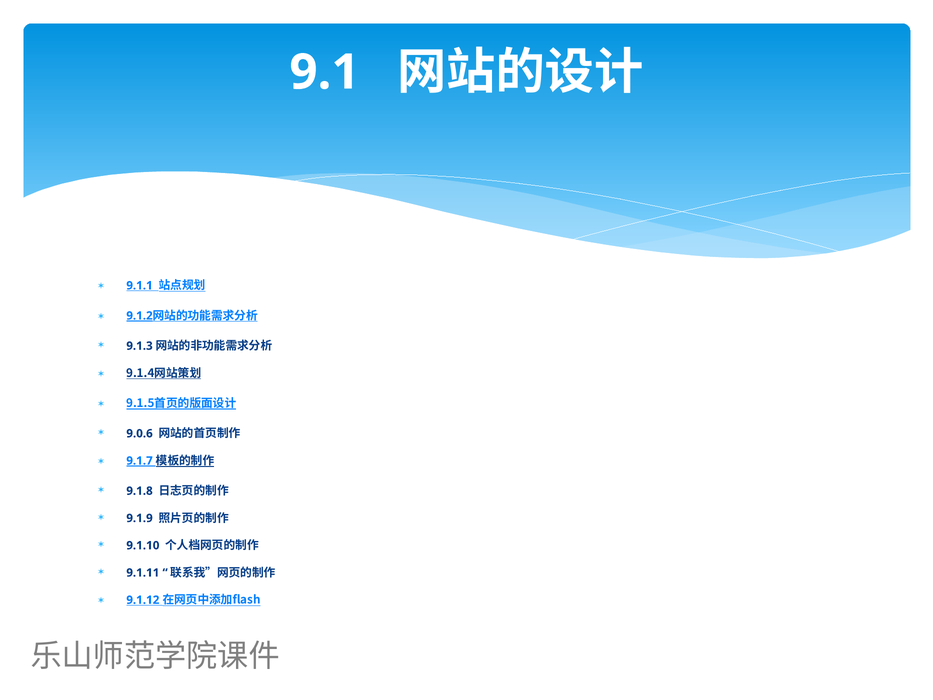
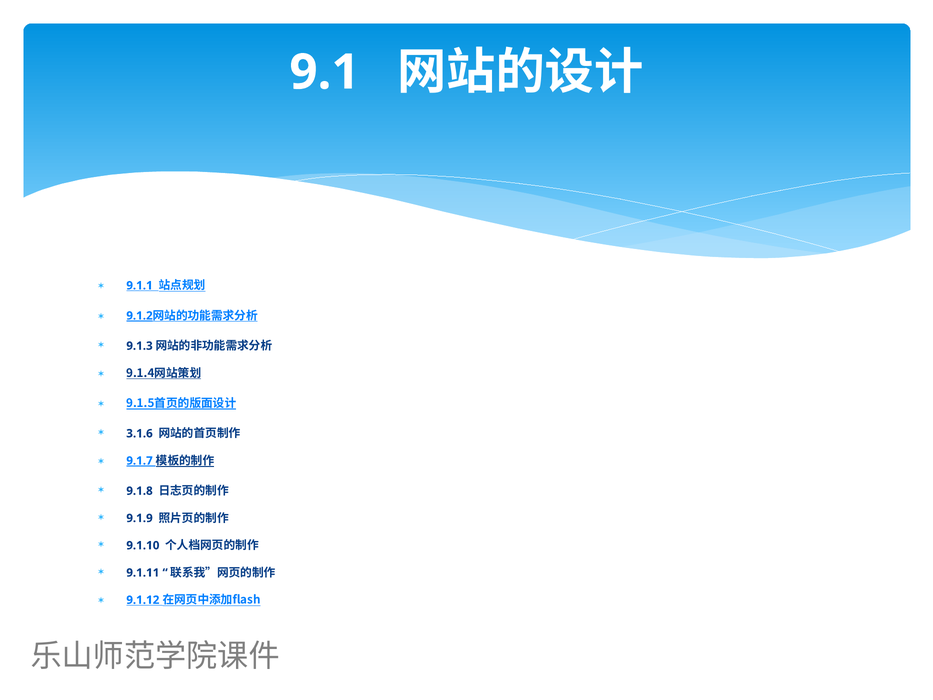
9.0.6: 9.0.6 -> 3.1.6 (140, 433)
